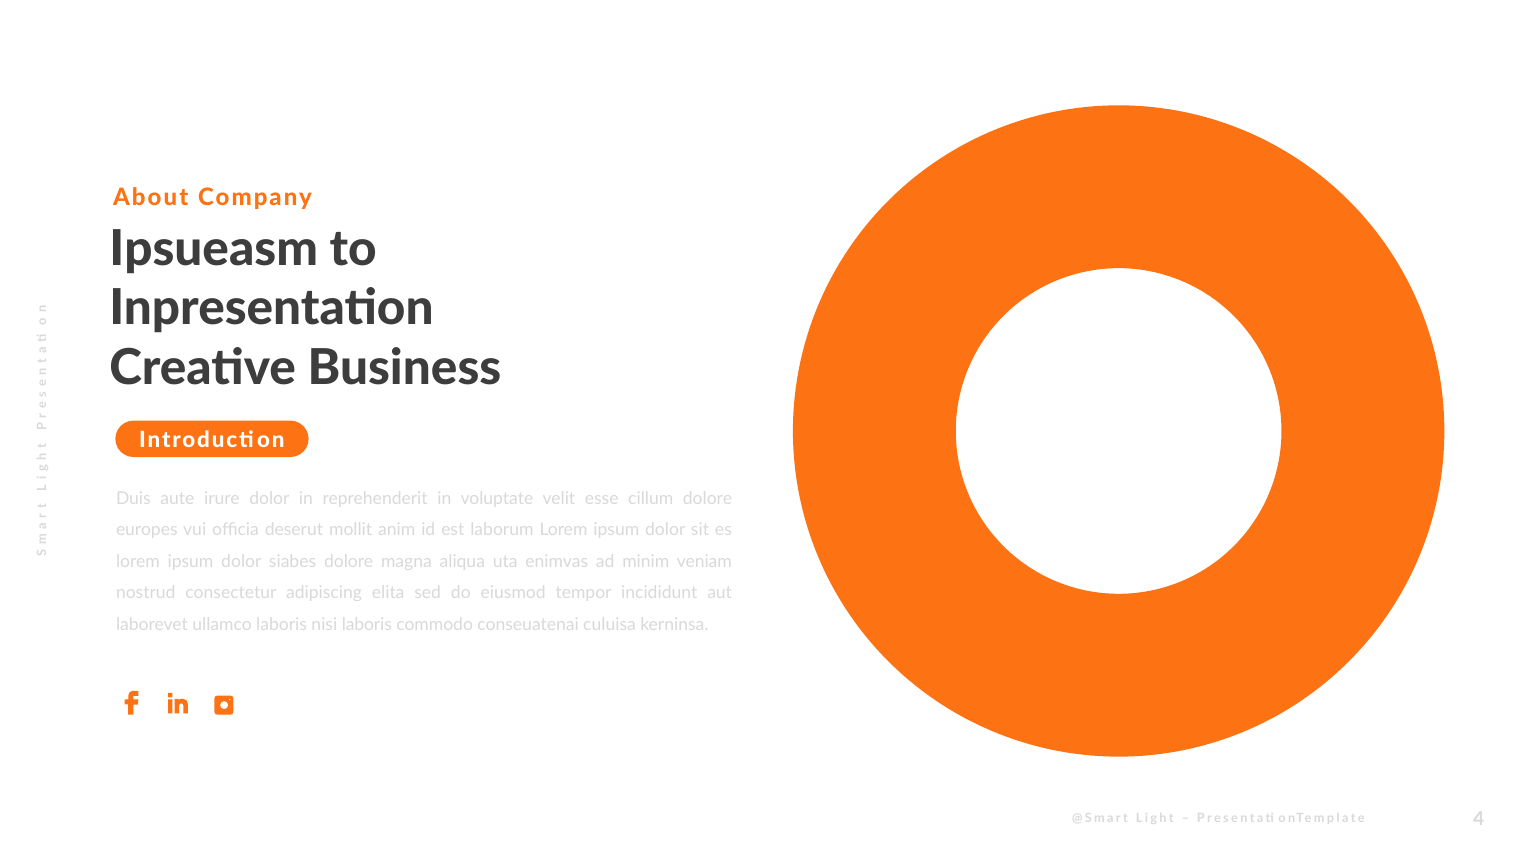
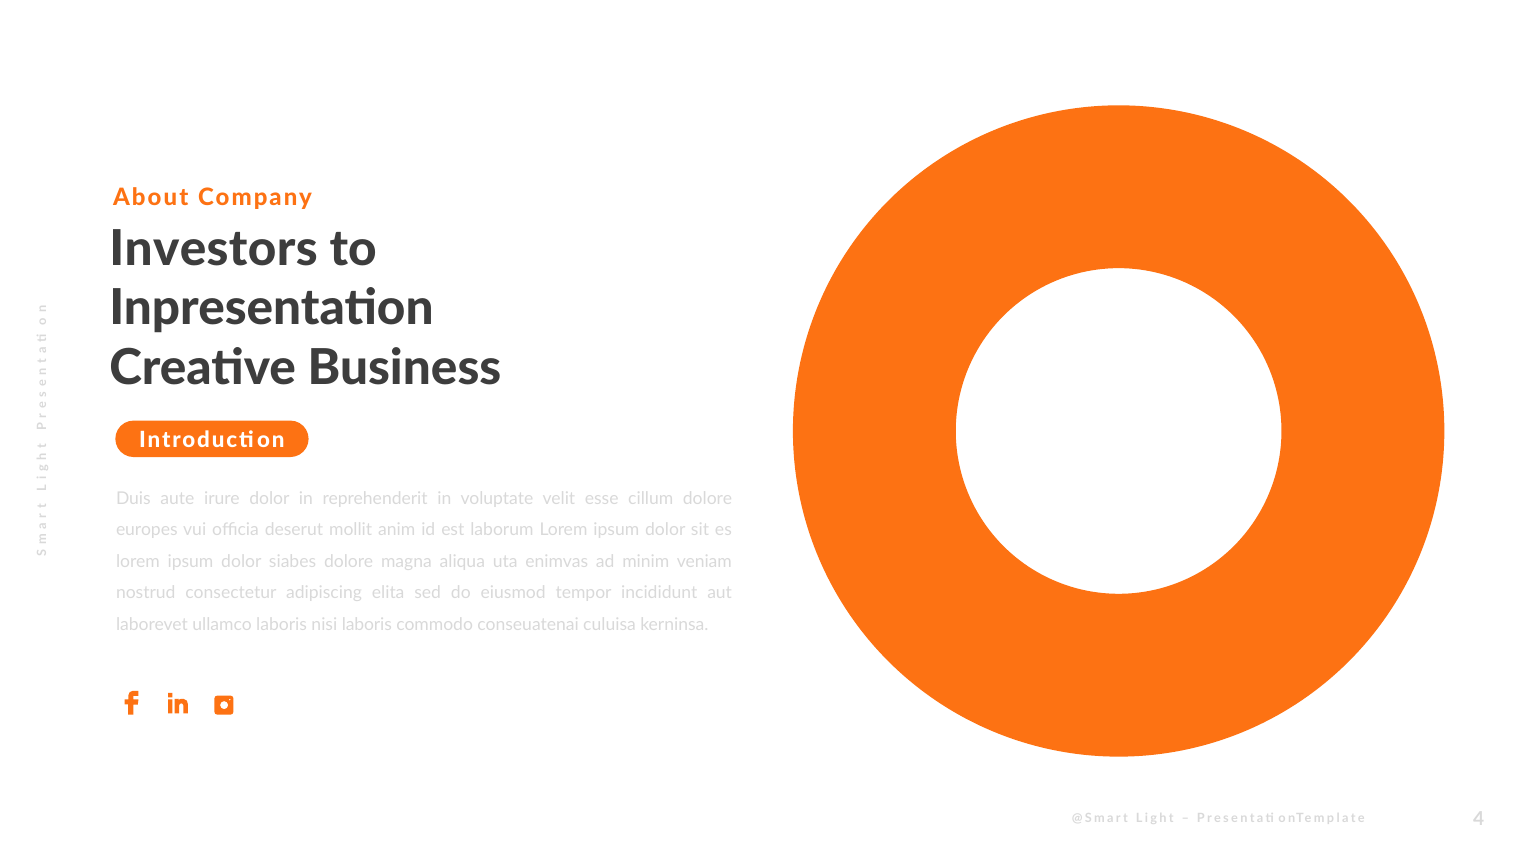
Ipsueasm: Ipsueasm -> Investors (213, 249)
